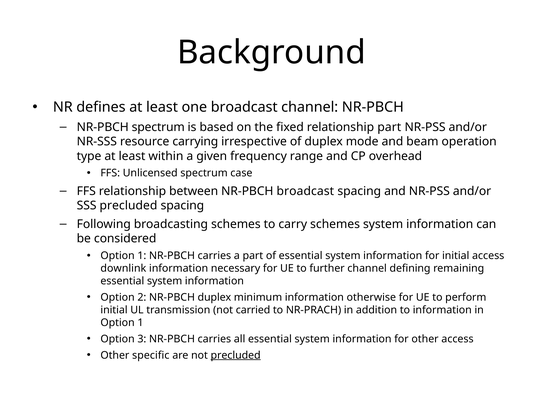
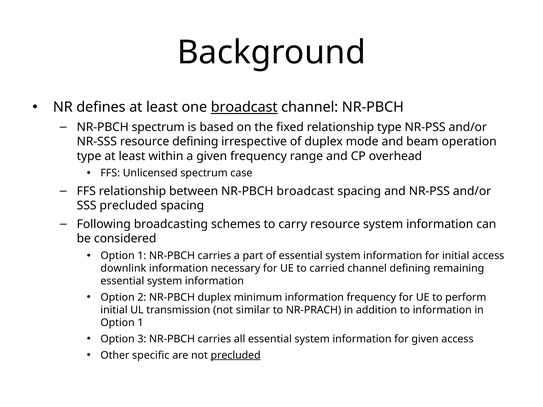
broadcast underline: none -> present (244, 107)
relationship part: part -> type (389, 127)
resource carrying: carrying -> defining (195, 142)
carry schemes: schemes -> resource (335, 224)
further: further -> carried (327, 269)
information otherwise: otherwise -> frequency (371, 298)
carried: carried -> similar (253, 310)
for other: other -> given (425, 339)
